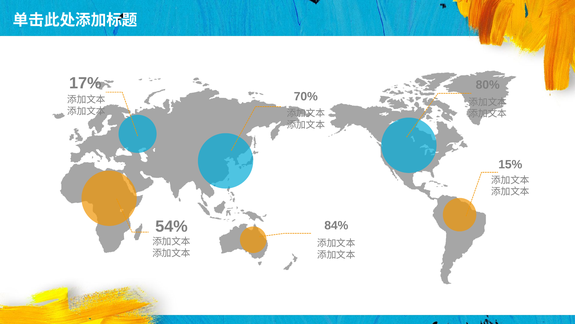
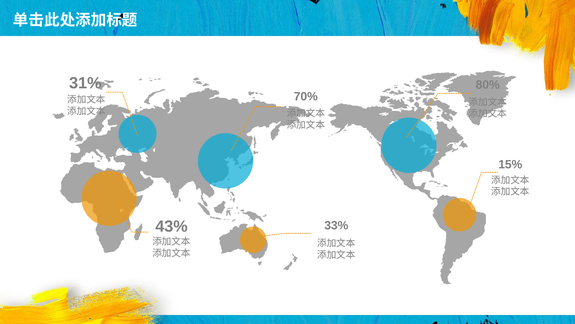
17%: 17% -> 31% (85, 83)
54%: 54% -> 43% (171, 226)
84%: 84% -> 33% (336, 225)
